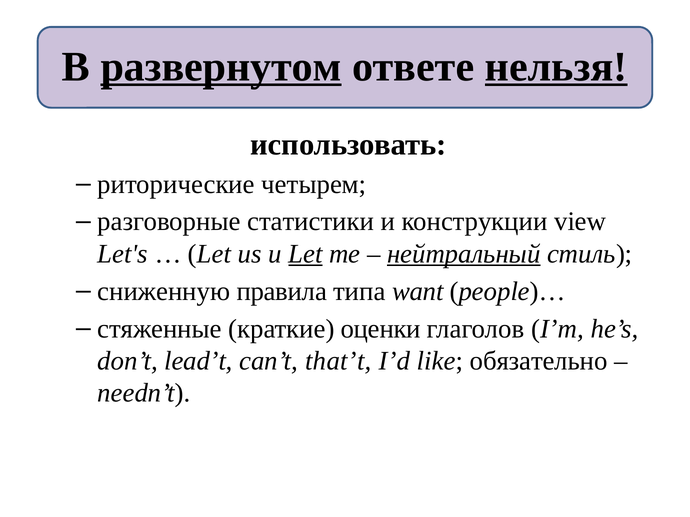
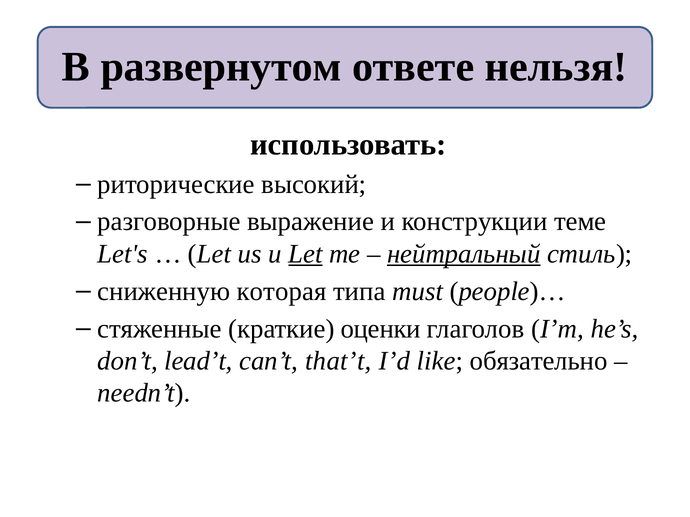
развернутом underline: present -> none (221, 67)
нельзя underline: present -> none (556, 67)
четырем: четырем -> высокий (314, 184)
статистики: статистики -> выражение (311, 222)
view: view -> теме (580, 222)
правила: правила -> которая (282, 292)
want: want -> must (418, 292)
